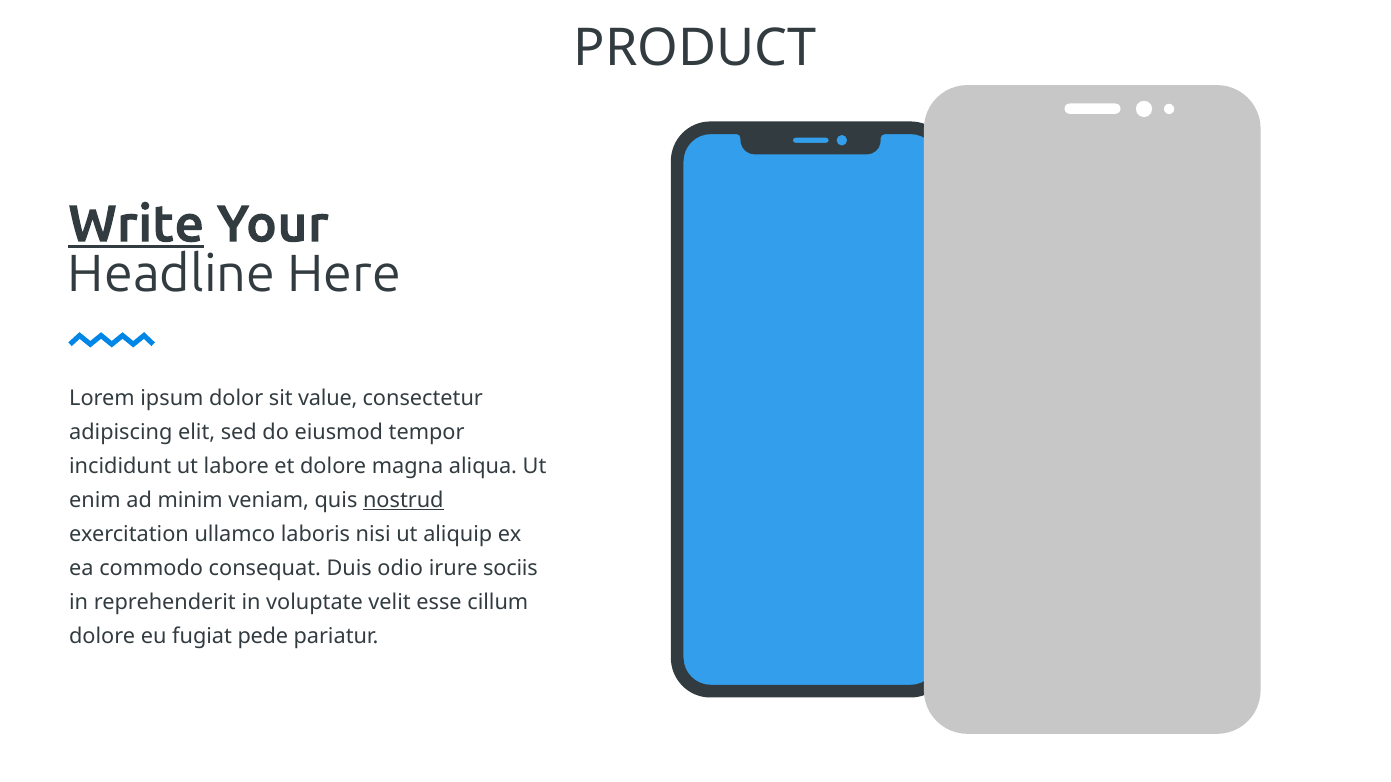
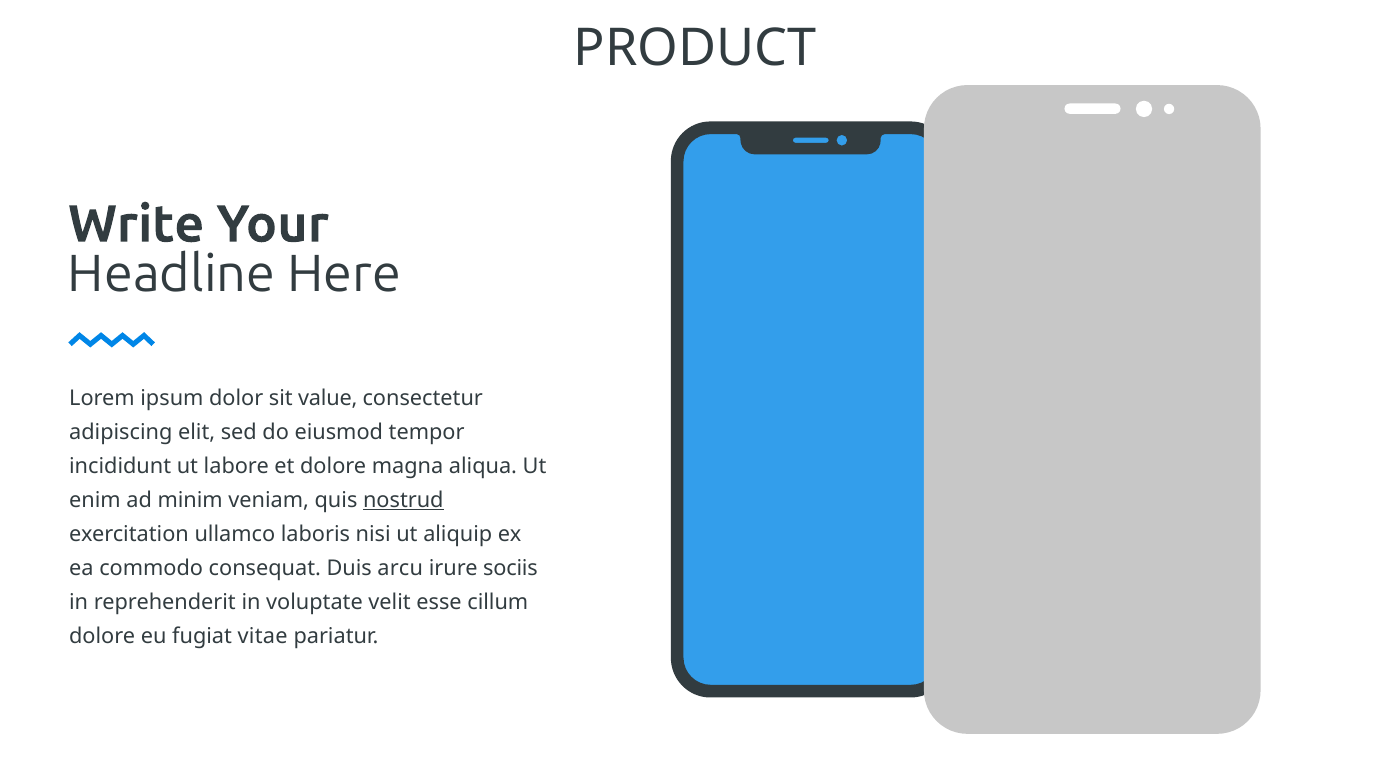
Write underline: present -> none (136, 225)
odio: odio -> arcu (400, 568)
pede: pede -> vitae (263, 636)
